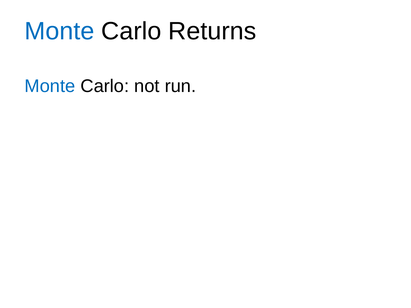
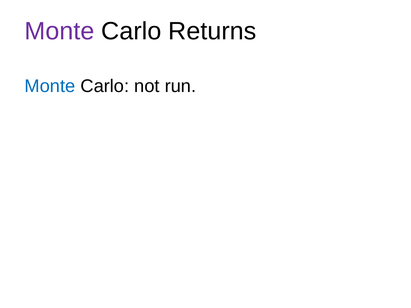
Monte colour: blue -> purple (59, 31)
